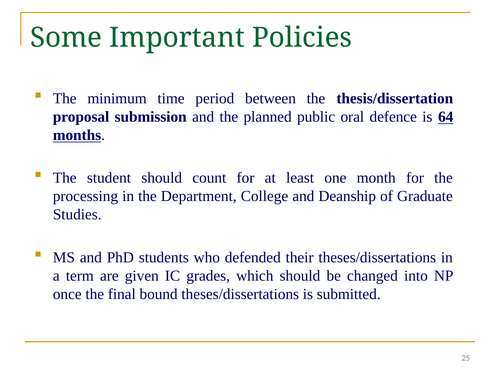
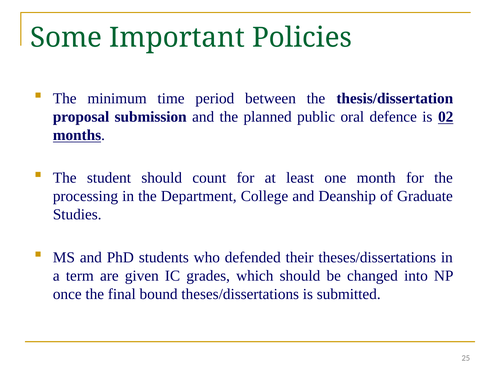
64: 64 -> 02 (446, 117)
